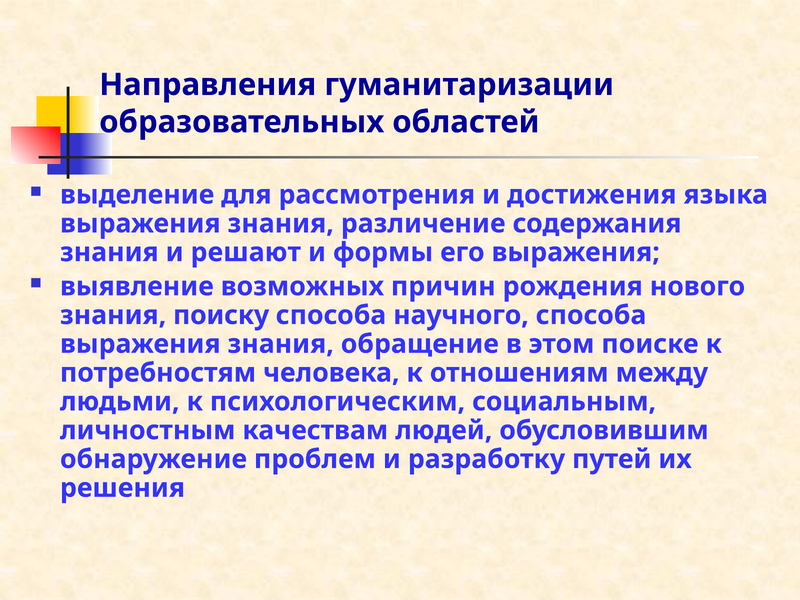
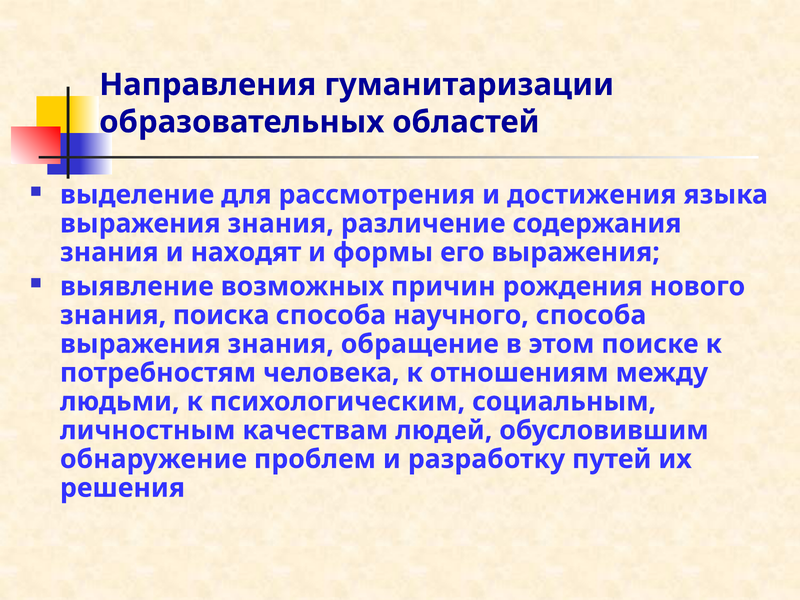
решают: решают -> находят (246, 252)
поиску: поиску -> поиска (221, 315)
